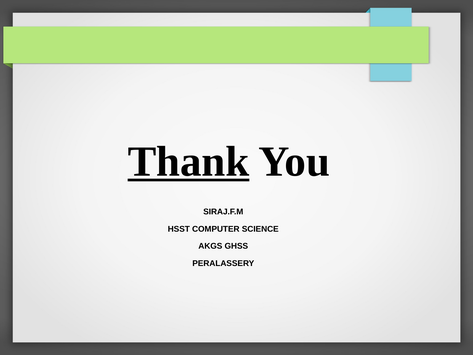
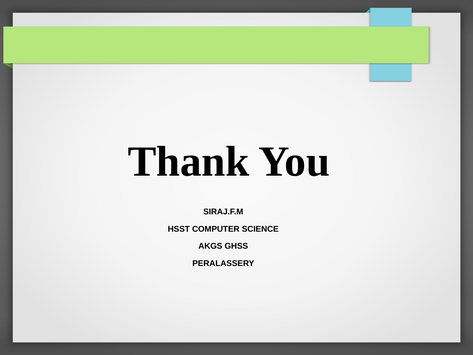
Thank underline: present -> none (189, 161)
